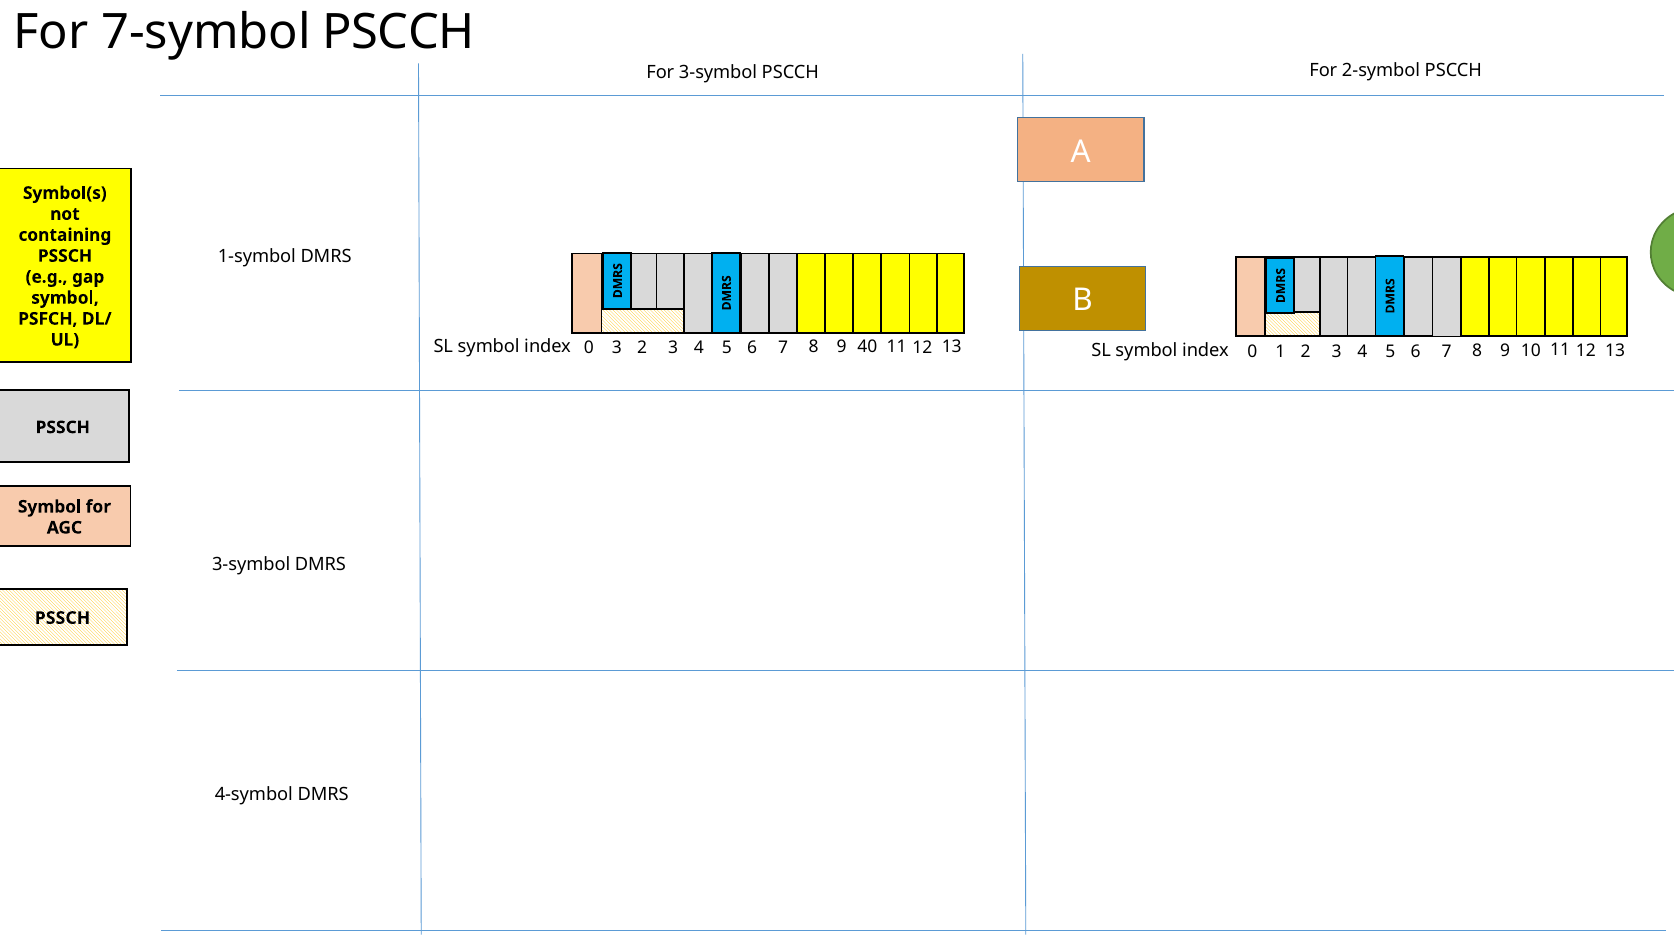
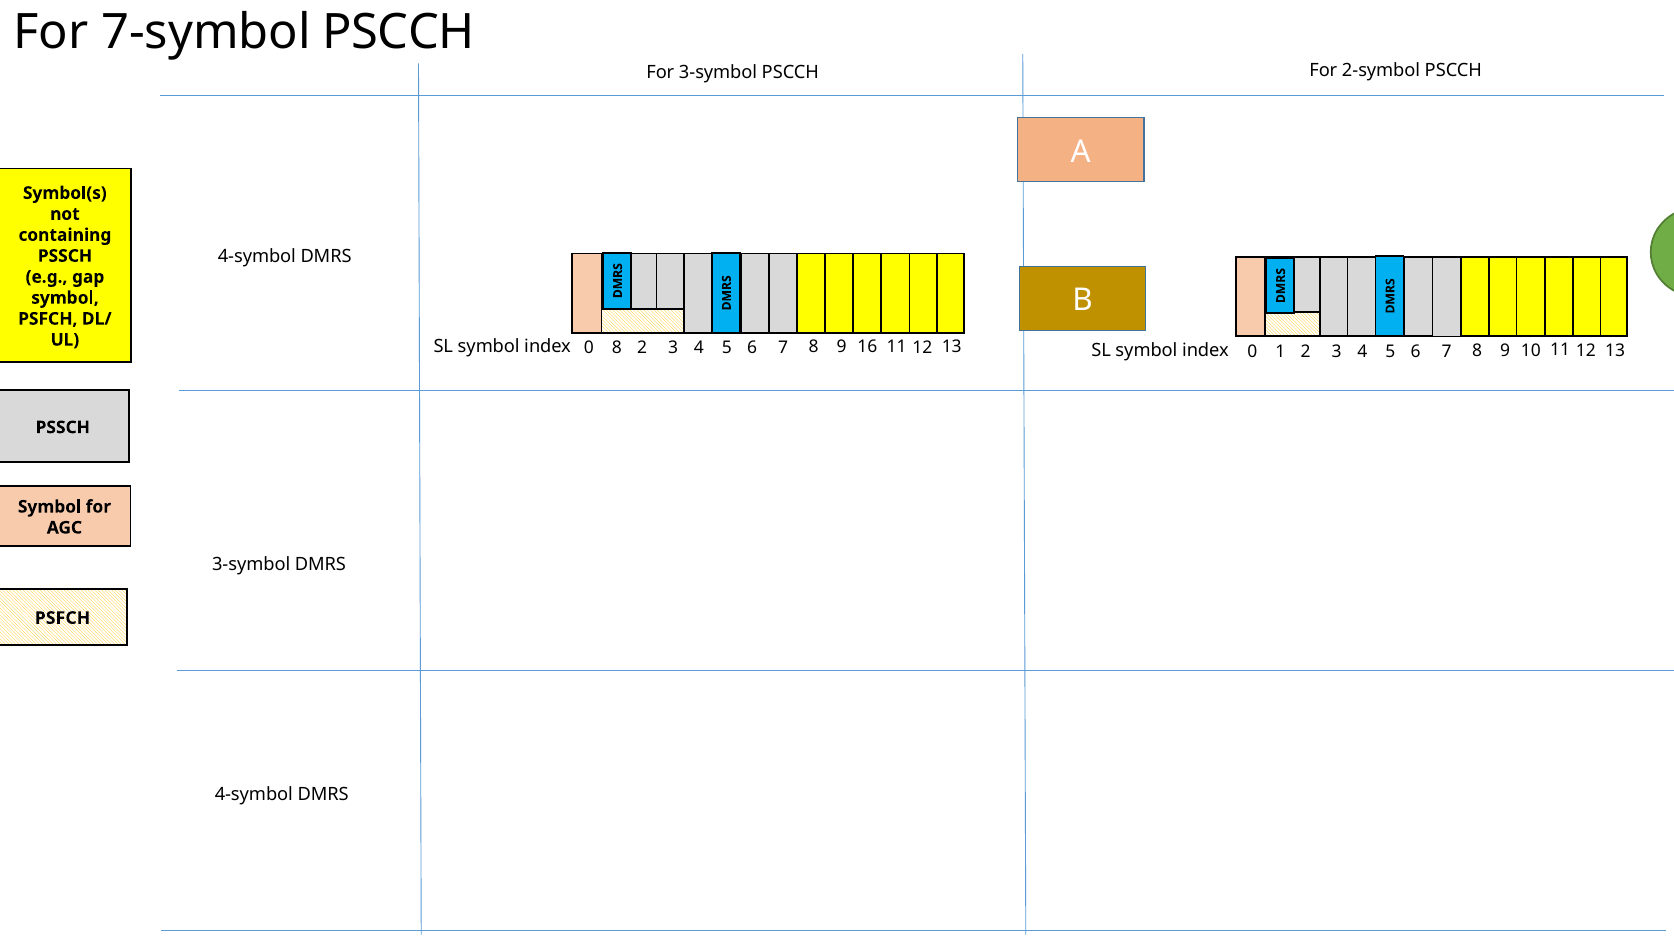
1-symbol: 1-symbol -> 4-symbol (257, 257)
0 3: 3 -> 8 (617, 348)
40: 40 -> 16 (867, 347)
PSSCH: PSSCH -> PSFCH (63, 618)
